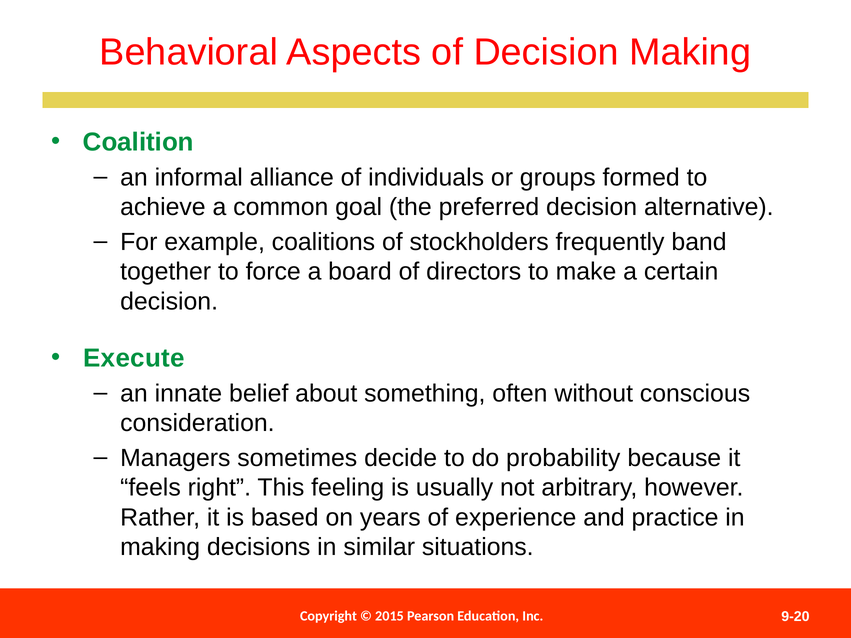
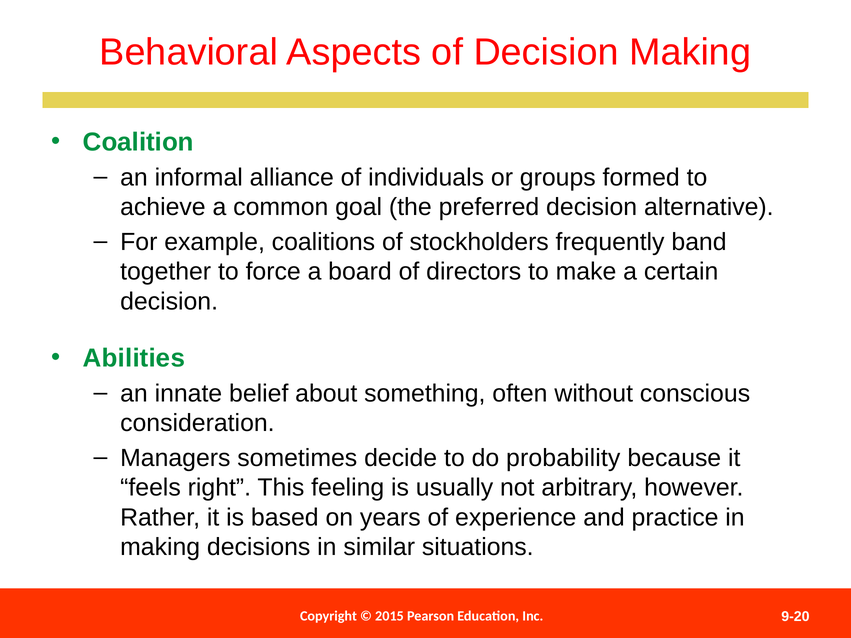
Execute: Execute -> Abilities (134, 358)
